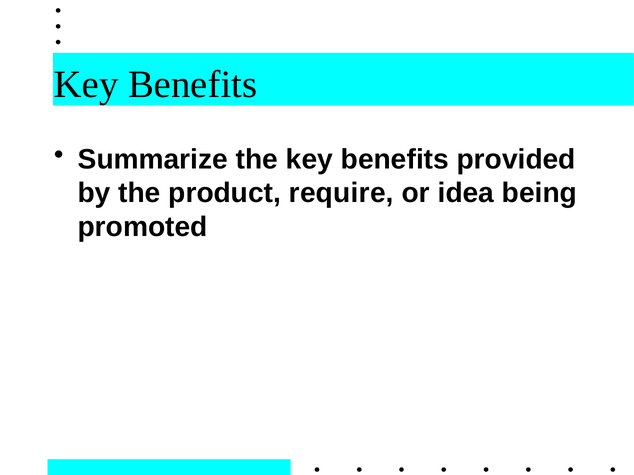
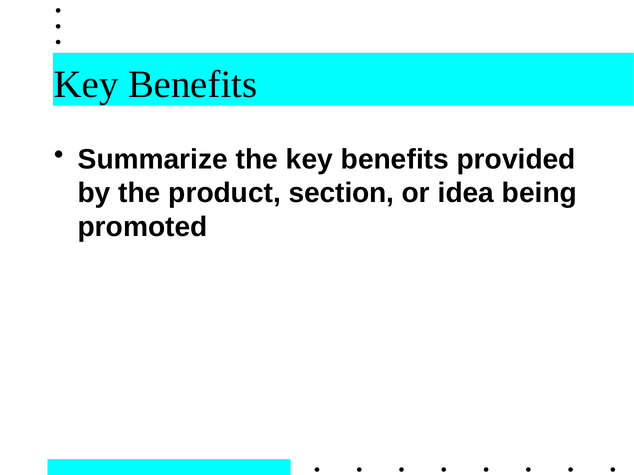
require: require -> section (341, 193)
